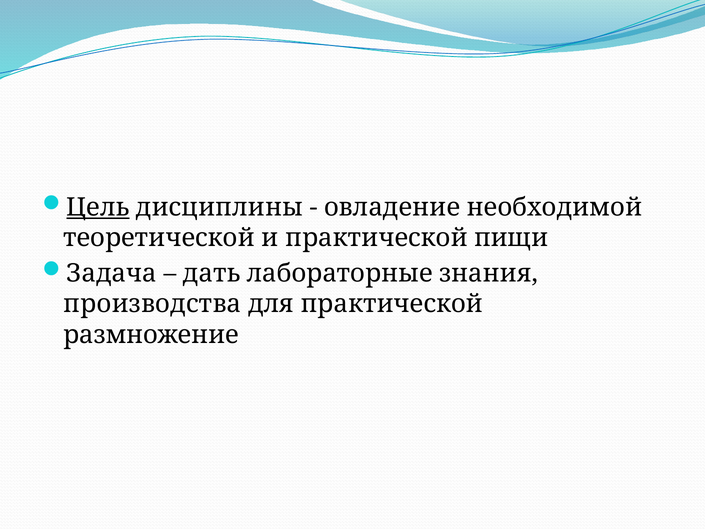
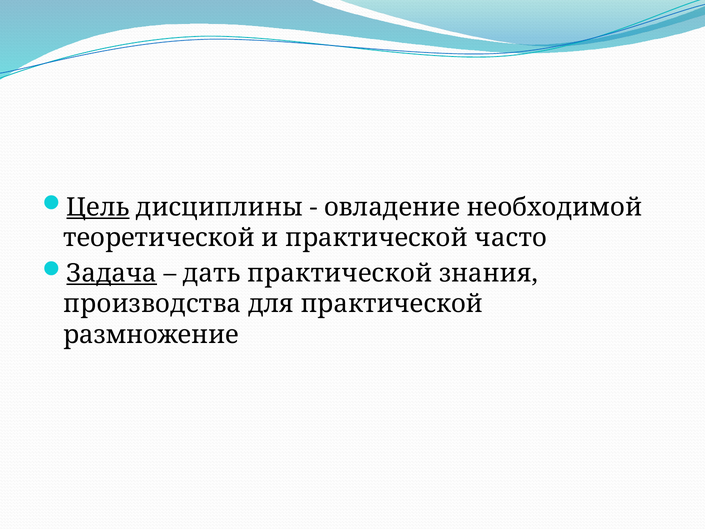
пищи: пищи -> часто (511, 238)
Задача underline: none -> present (112, 273)
дать лабораторные: лабораторные -> практической (340, 273)
